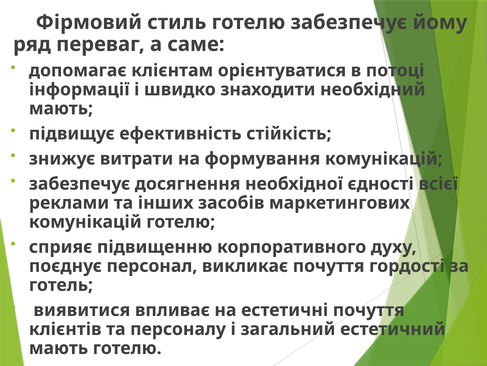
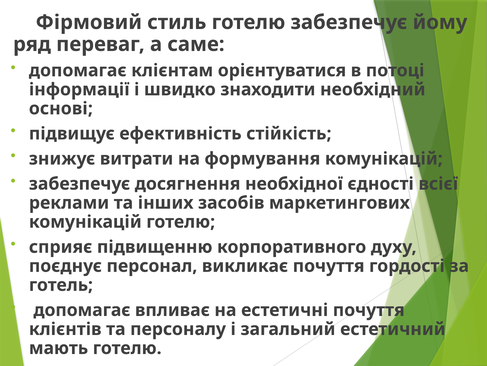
мають: мають -> основі (61, 108)
виявитися: виявитися -> допомагає (82, 310)
